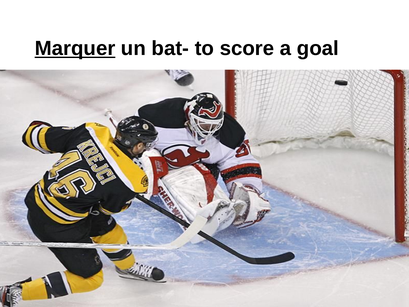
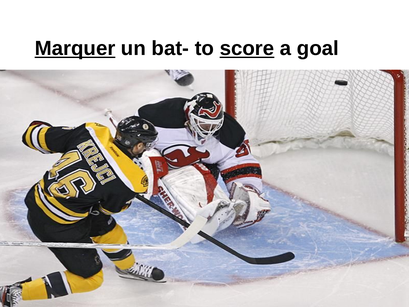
score underline: none -> present (247, 48)
